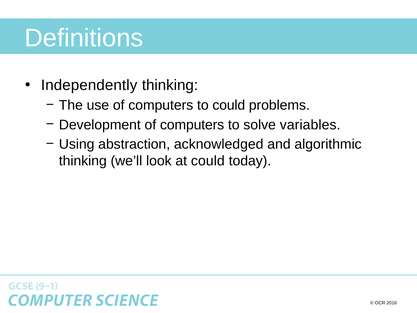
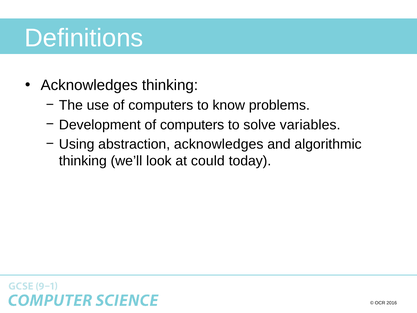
Independently: Independently -> Acknowledges (89, 85)
to could: could -> know (229, 105)
abstraction acknowledged: acknowledged -> acknowledges (219, 144)
